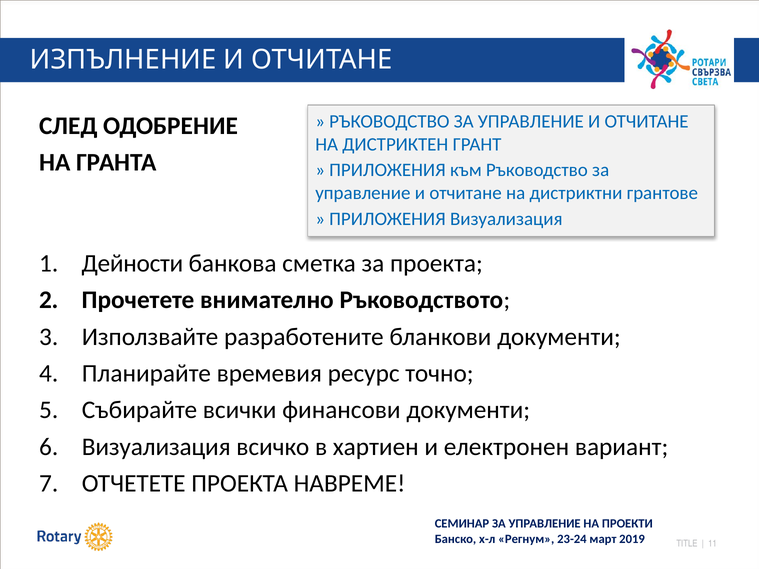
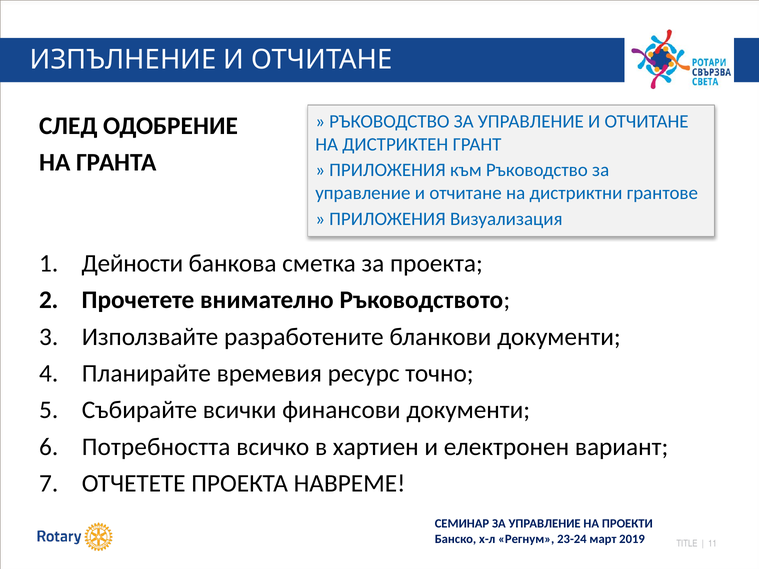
Визуализация: Визуализация -> Потребността (156, 447)
